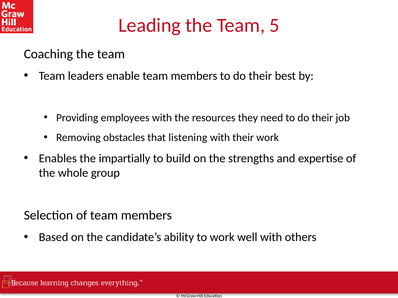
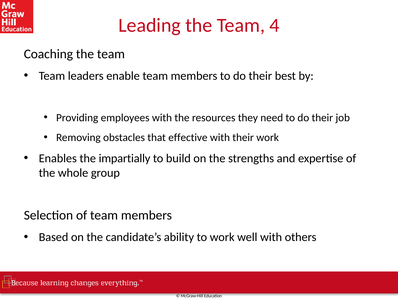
5: 5 -> 4 (275, 25)
listening: listening -> effective (188, 138)
